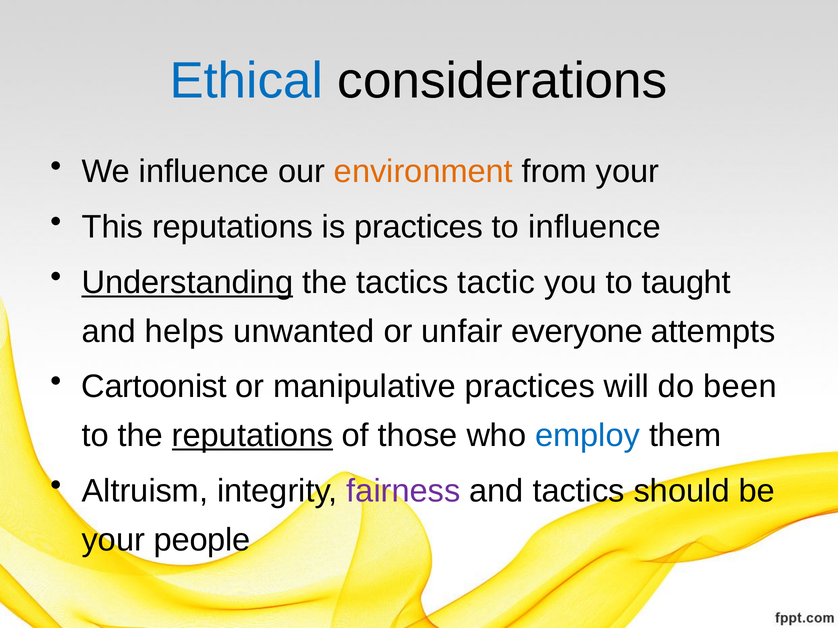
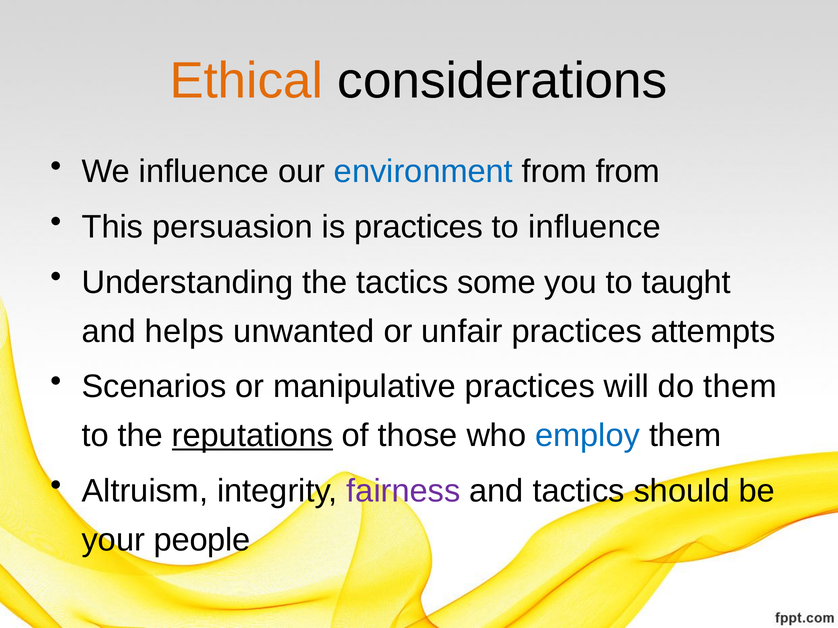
Ethical colour: blue -> orange (246, 81)
environment colour: orange -> blue (424, 172)
from your: your -> from (628, 172)
This reputations: reputations -> persuasion (232, 227)
Understanding underline: present -> none (187, 283)
tactic: tactic -> some (497, 283)
unfair everyone: everyone -> practices (577, 332)
Cartoonist: Cartoonist -> Scenarios (154, 387)
do been: been -> them (740, 387)
